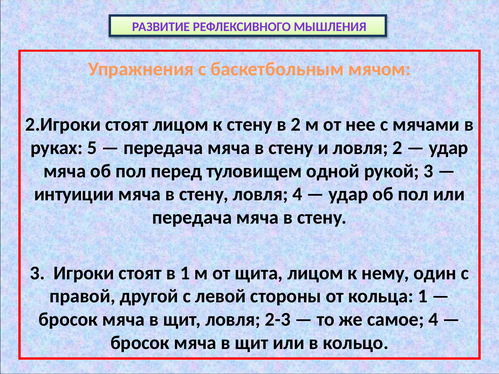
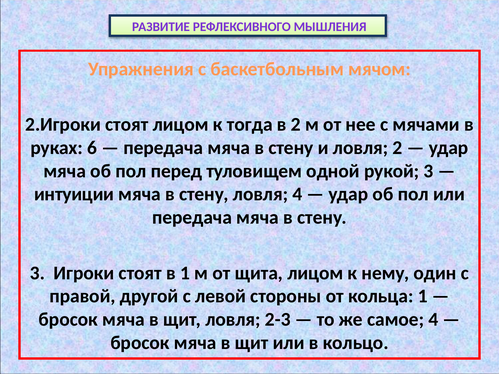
к стену: стену -> тогда (250, 124)
5: 5 -> 6 (92, 148)
